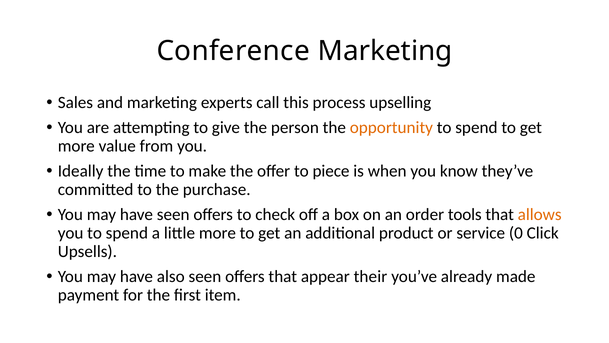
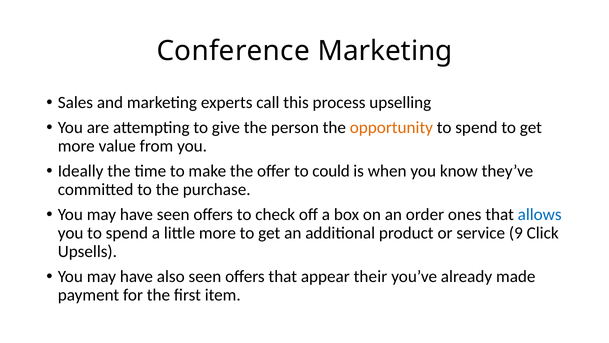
piece: piece -> could (331, 171)
tools: tools -> ones (465, 214)
allows colour: orange -> blue (540, 214)
0: 0 -> 9 (516, 233)
